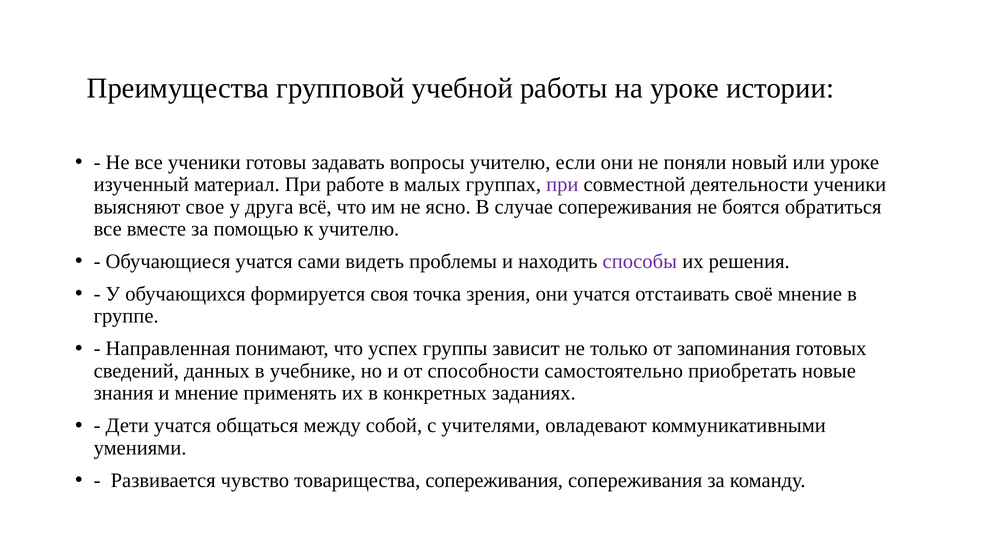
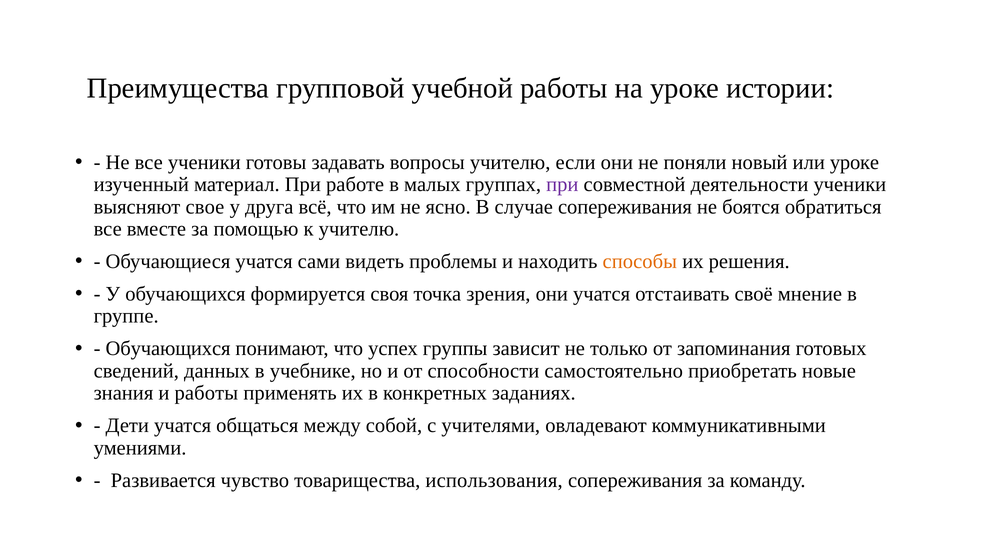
способы colour: purple -> orange (640, 261)
Направленная: Направленная -> Обучающихся (168, 348)
и мнение: мнение -> работы (206, 393)
товарищества сопереживания: сопереживания -> использования (494, 480)
